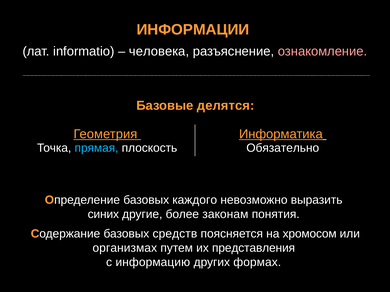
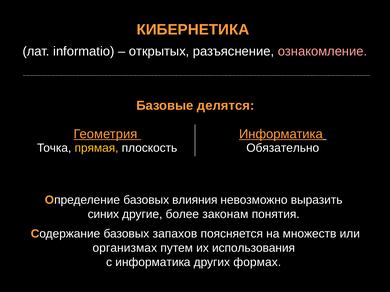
ИНФОРМАЦИИ: ИНФОРМАЦИИ -> КИБЕРНЕТИКА (193, 30)
человека: человека -> открытых (159, 52)
прямая colour: light blue -> yellow (97, 148)
каждого: каждого -> влияния (195, 200)
средств: средств -> запахов (175, 234)
хромосом: хромосом -> множеств (310, 234)
представления: представления -> использования (254, 248)
с информацию: информацию -> информатика (153, 263)
